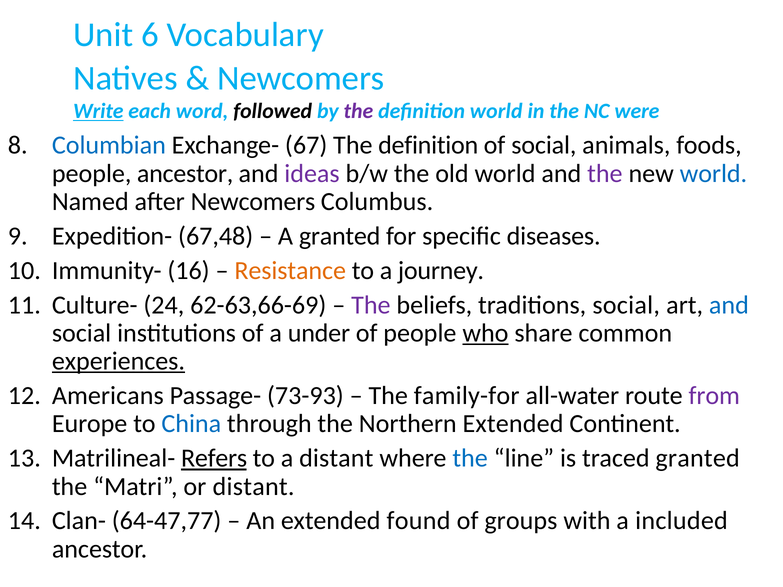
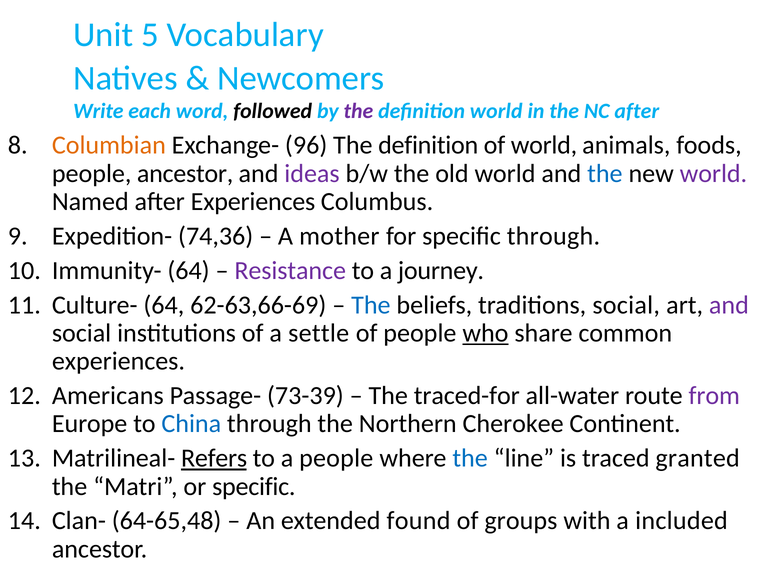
6: 6 -> 5 (150, 35)
Write underline: present -> none (98, 111)
NC were: were -> after (637, 111)
Columbian colour: blue -> orange (109, 145)
67: 67 -> 96 (306, 145)
of social: social -> world (544, 145)
the colour: purple -> blue (605, 174)
world colour: blue -> purple (713, 174)
after Newcomers: Newcomers -> Experiences (253, 202)
67,48: 67,48 -> 74,36 (216, 236)
A granted: granted -> mother (339, 236)
specific diseases: diseases -> through (553, 236)
Immunity- 16: 16 -> 64 (189, 271)
Resistance colour: orange -> purple (290, 271)
Culture- 24: 24 -> 64 (164, 305)
The colour: purple -> blue (371, 305)
and colour: blue -> purple (729, 305)
under: under -> settle (319, 333)
experiences underline: present -> none (118, 361)
73-93: 73-93 -> 73-39 (305, 396)
family-for: family-for -> traced-for (467, 396)
Northern Extended: Extended -> Cherokee (513, 424)
a distant: distant -> people (336, 458)
or distant: distant -> specific (254, 487)
64-47,77: 64-47,77 -> 64-65,48 (167, 521)
